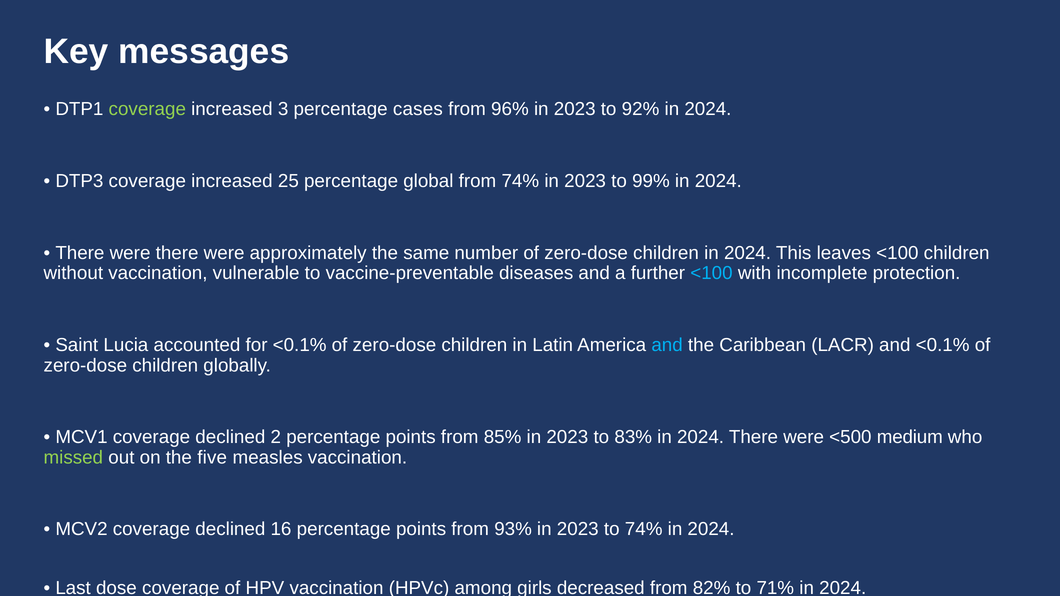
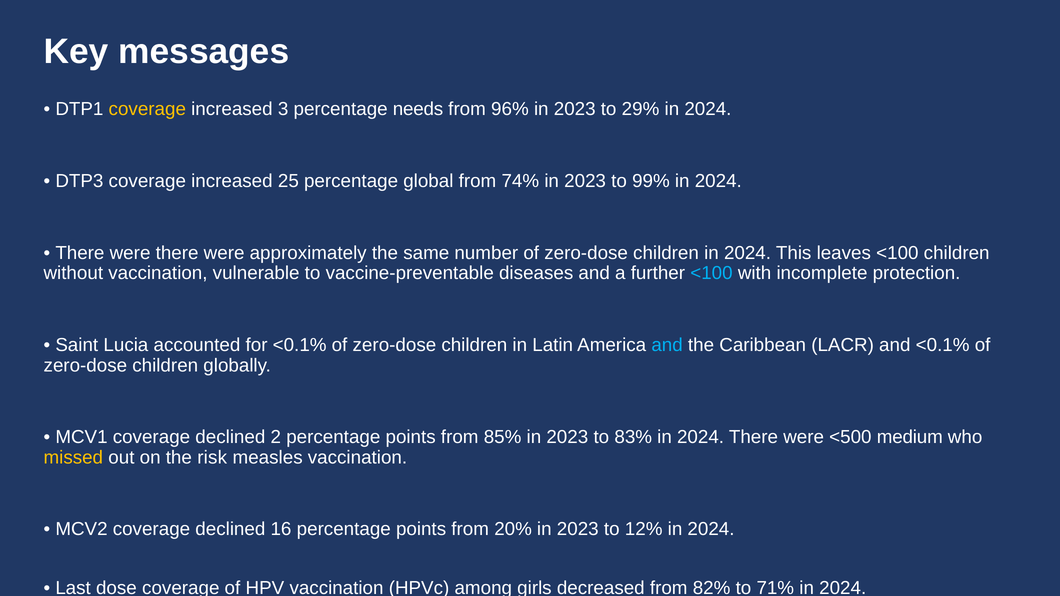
coverage colour: light green -> yellow (147, 109)
cases: cases -> needs (418, 109)
92%: 92% -> 29% (641, 109)
missed colour: light green -> yellow (73, 458)
five: five -> risk (212, 458)
93%: 93% -> 20% (513, 529)
to 74%: 74% -> 12% (644, 529)
